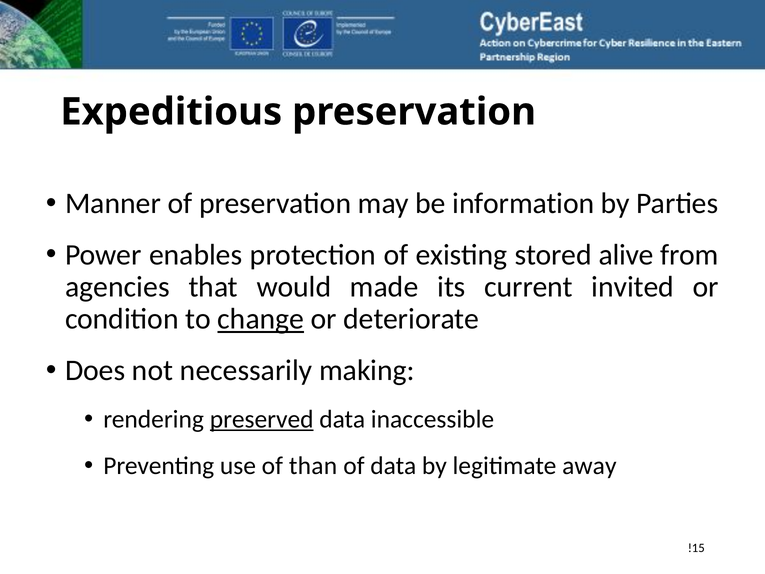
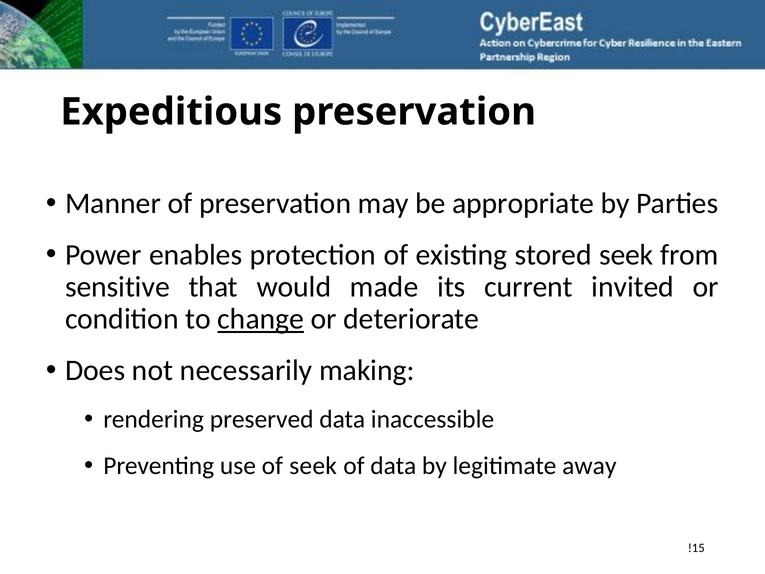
information: information -> appropriate (523, 203)
stored alive: alive -> seek (626, 255)
agencies: agencies -> sensitive (117, 287)
preserved underline: present -> none (262, 419)
of than: than -> seek (313, 466)
